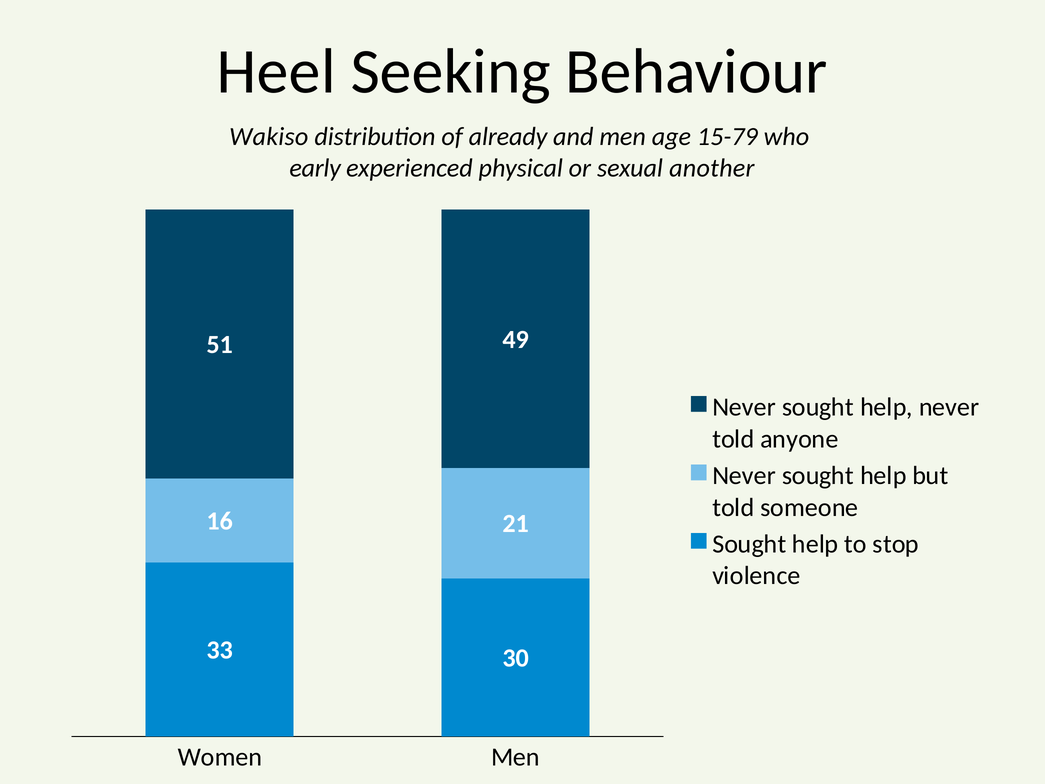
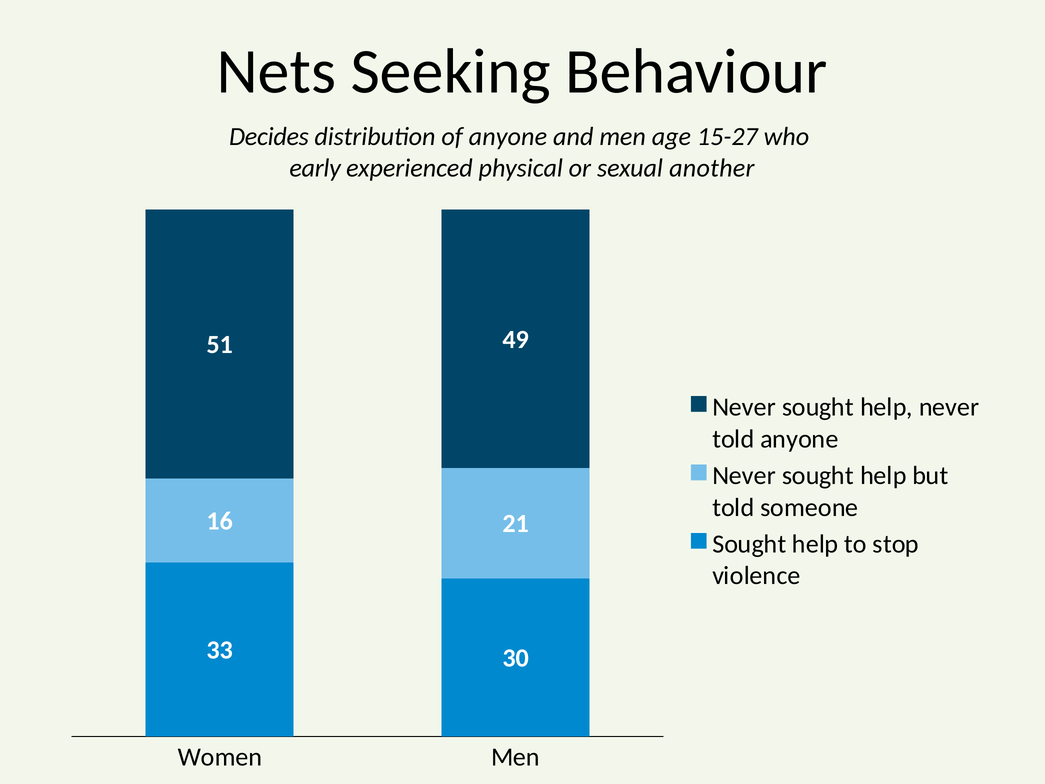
Heel: Heel -> Nets (276, 71)
Wakiso: Wakiso -> Decides (269, 137)
of already: already -> anyone (508, 137)
15-79: 15-79 -> 15-27 (727, 137)
